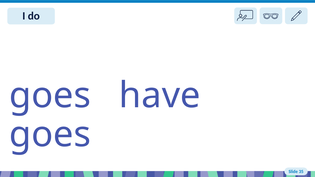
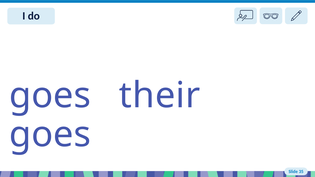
have: have -> their (160, 96)
